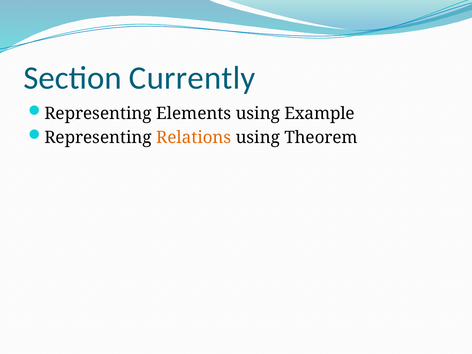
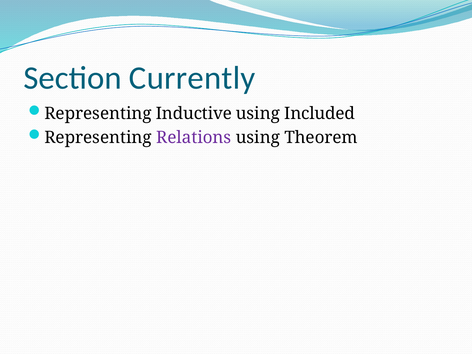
Elements: Elements -> Inductive (194, 114)
Example: Example -> Included (320, 114)
Relations colour: orange -> purple (194, 138)
